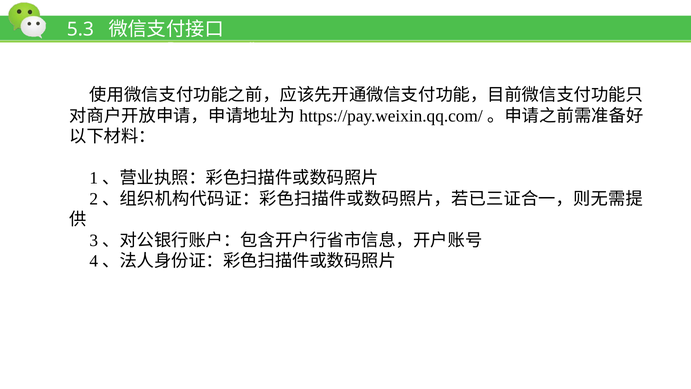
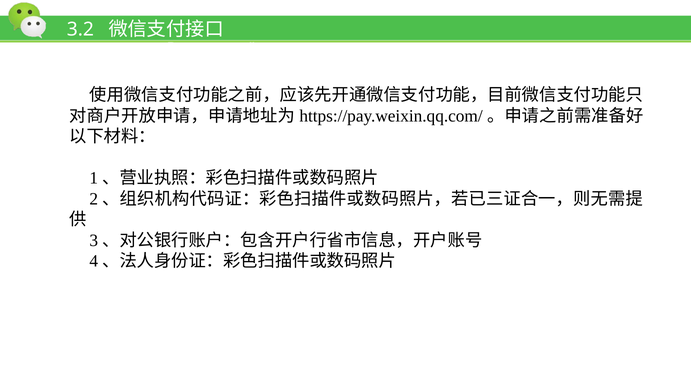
5.3: 5.3 -> 3.2 (80, 29)
